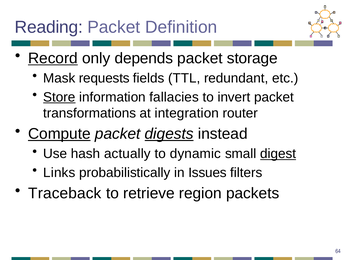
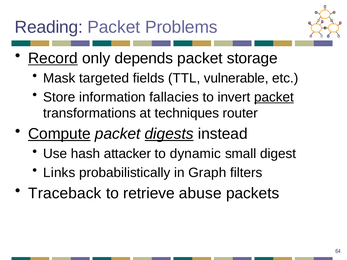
Definition: Definition -> Problems (181, 27)
requests: requests -> targeted (104, 78)
redundant: redundant -> vulnerable (236, 78)
Store underline: present -> none (59, 97)
packet underline: none -> present (274, 97)
integration: integration -> techniques (187, 113)
actually: actually -> attacker (127, 154)
digest underline: present -> none (278, 154)
Issues: Issues -> Graph (207, 173)
region: region -> abuse (200, 193)
